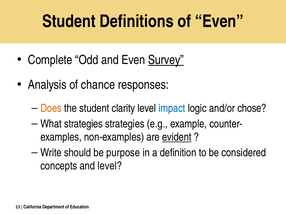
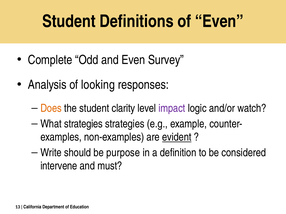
Survey underline: present -> none (166, 60)
chance: chance -> looking (98, 85)
impact colour: blue -> purple (172, 109)
chose: chose -> watch (252, 109)
concepts: concepts -> intervene (59, 166)
and level: level -> must (110, 166)
